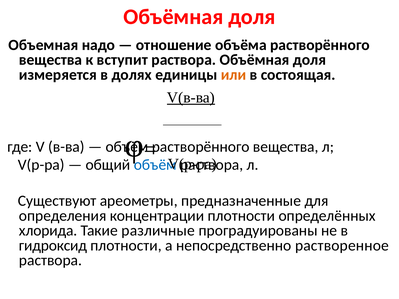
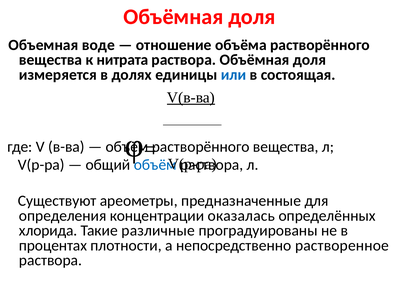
надо: надо -> воде (98, 45)
вступит: вступит -> нитрата (122, 60)
или colour: orange -> blue (233, 75)
концентрации плотности: плотности -> оказалась (241, 216)
гидроксид: гидроксид -> процентах (53, 246)
